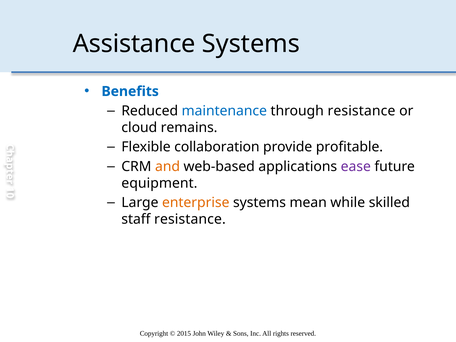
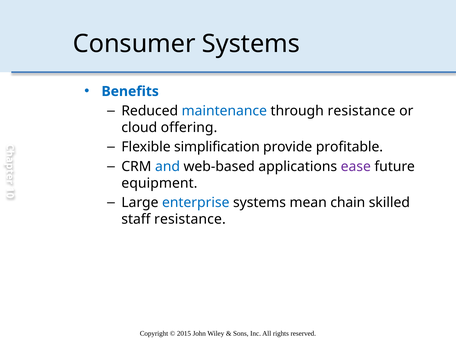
Assistance: Assistance -> Consumer (134, 44)
remains: remains -> offering (189, 128)
collaboration: collaboration -> simplification (217, 147)
and colour: orange -> blue (168, 167)
enterprise colour: orange -> blue (196, 203)
while: while -> chain (348, 203)
